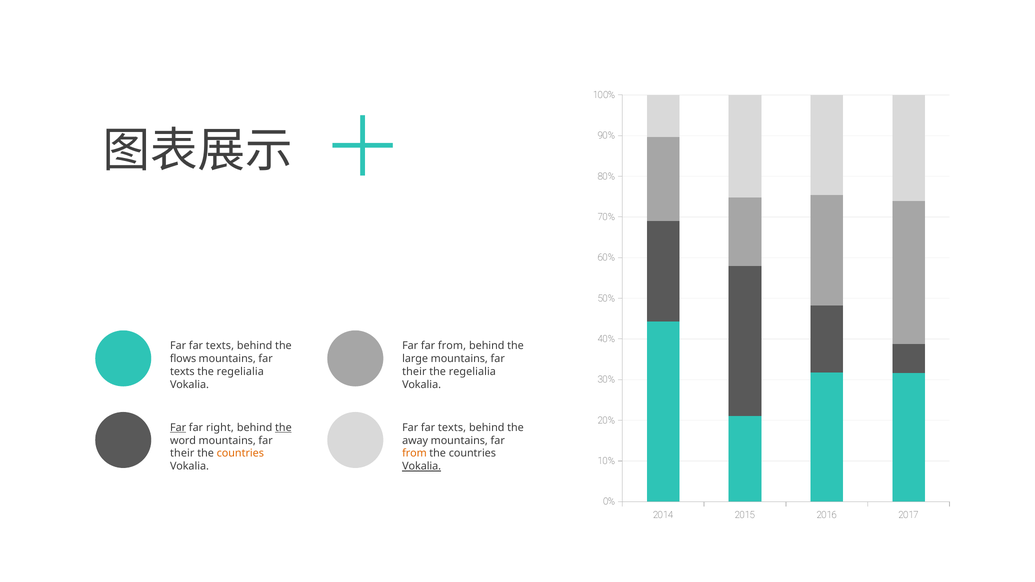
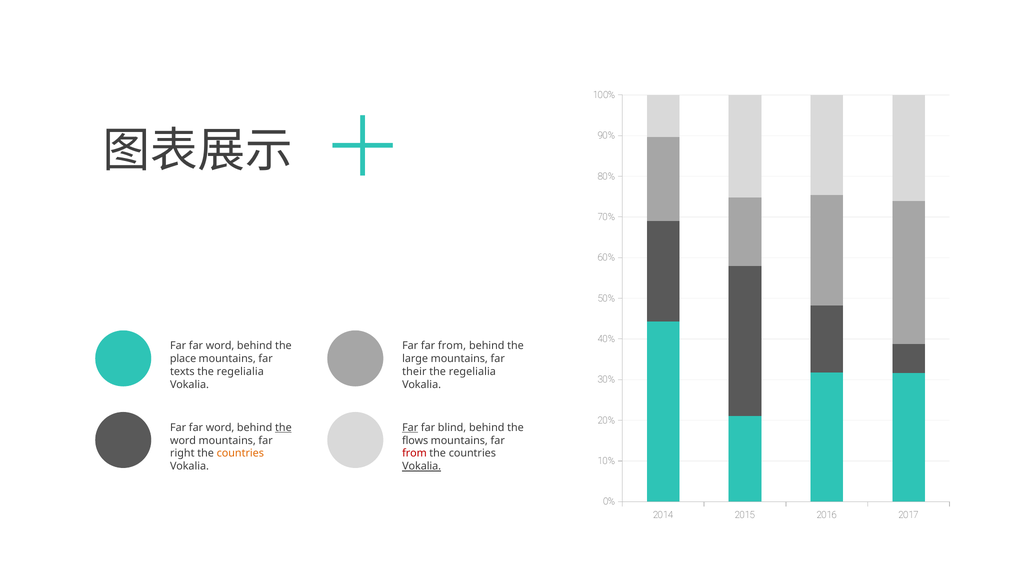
texts: texts -> word (220, 346)
flows: flows -> place (183, 359)
Far underline: present -> none (178, 428)
right: right -> word (220, 428)
Far underline: none -> present (410, 428)
texts: texts -> blind (452, 428)
away: away -> flows (415, 441)
their: their -> right (182, 454)
from colour: orange -> red (414, 454)
